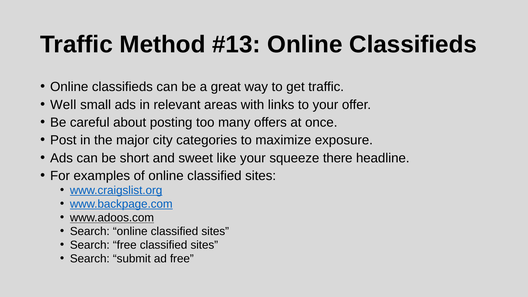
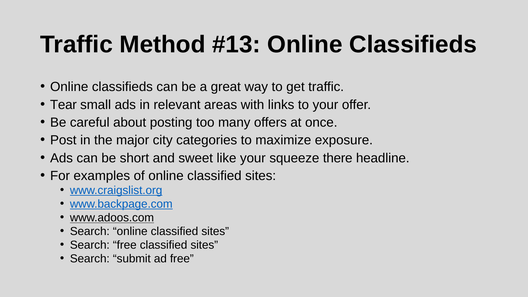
Well: Well -> Tear (63, 105)
